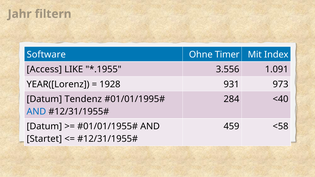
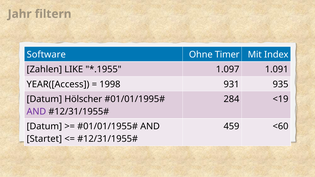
Access: Access -> Zahlen (44, 70)
3.556: 3.556 -> 1.097 (228, 70)
YEAR([Lorenz: YEAR([Lorenz -> YEAR([Access (58, 84)
1928: 1928 -> 1998 (110, 84)
973: 973 -> 935 (281, 84)
Tendenz: Tendenz -> Hölscher (83, 99)
<40: <40 -> <19 (281, 99)
AND colour: blue -> purple (36, 112)
<58: <58 -> <60 (281, 127)
